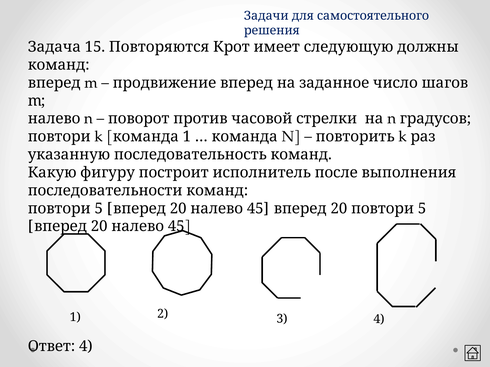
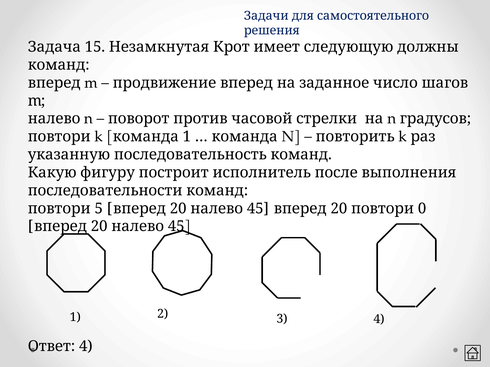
Повторяются: Повторяются -> Незамкнутая (159, 47)
20 повтори 5: 5 -> 0 (422, 209)
